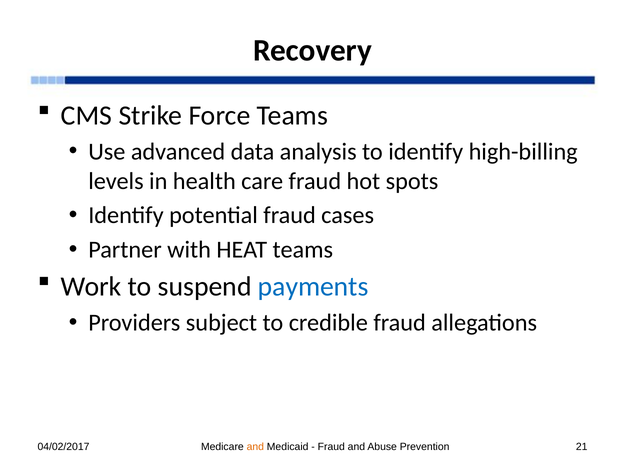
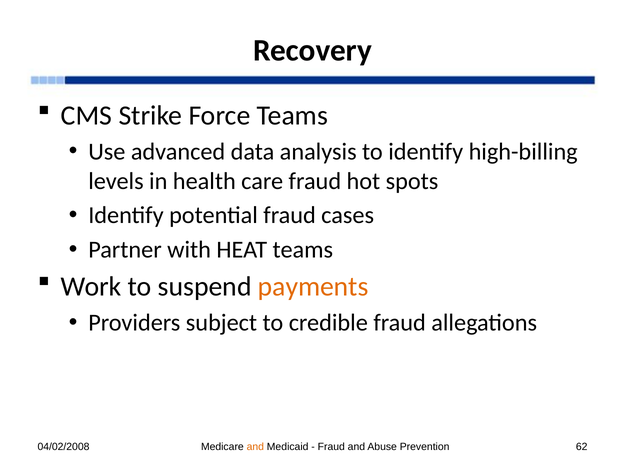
payments colour: blue -> orange (313, 286)
04/02/2017: 04/02/2017 -> 04/02/2008 (63, 447)
21: 21 -> 62 (582, 447)
